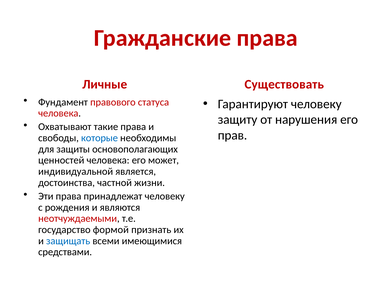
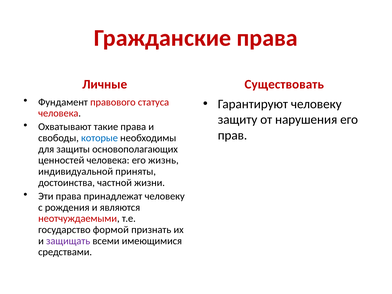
может: может -> жизнь (163, 160)
является: является -> приняты (136, 172)
защищать colour: blue -> purple (68, 241)
